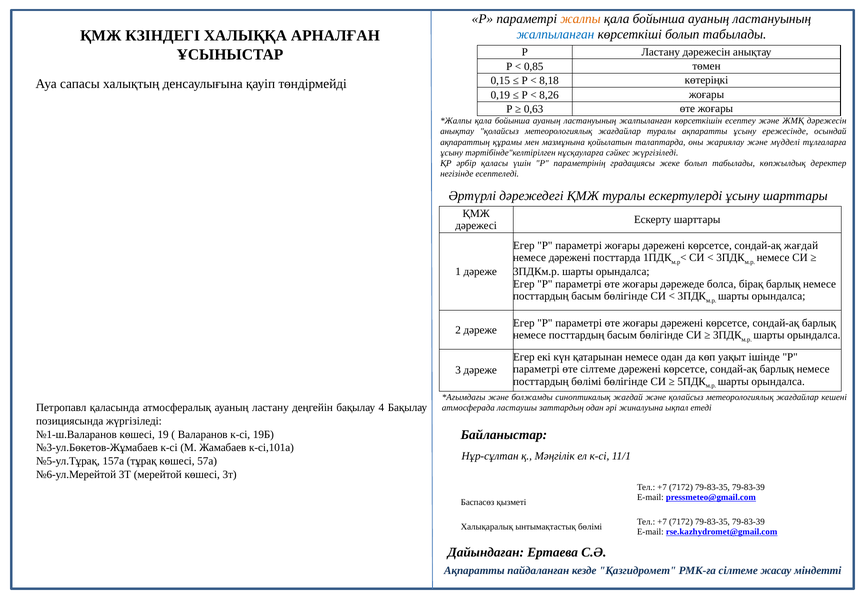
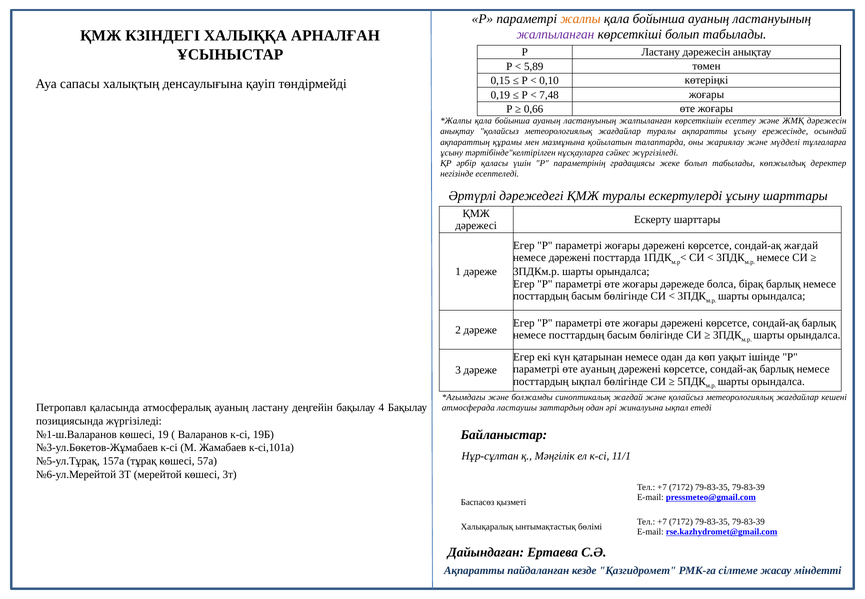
жалпыланған colour: blue -> purple (555, 35)
0,85: 0,85 -> 5,89 (534, 66)
8,18: 8,18 -> 0,10 (549, 81)
8,26: 8,26 -> 7,48 (549, 95)
0,63: 0,63 -> 0,66 (534, 109)
өте сілтеме: сілтеме -> ауаның (598, 369)
посттардың бөлімі: бөлімі -> ықпал (586, 381)
